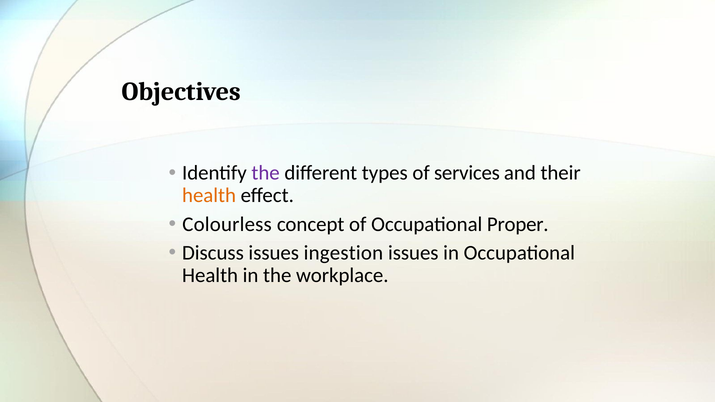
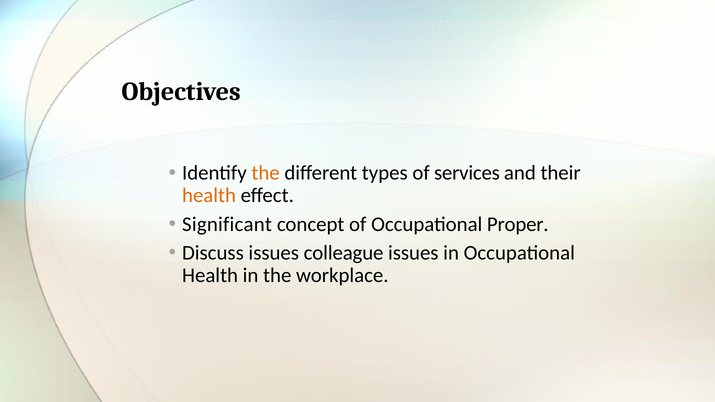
the colour: purple -> orange (266, 173)
Colourless: Colourless -> Significant (227, 224)
ingestion: ingestion -> colleague (344, 253)
